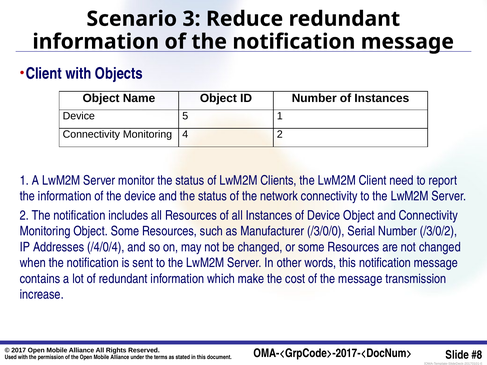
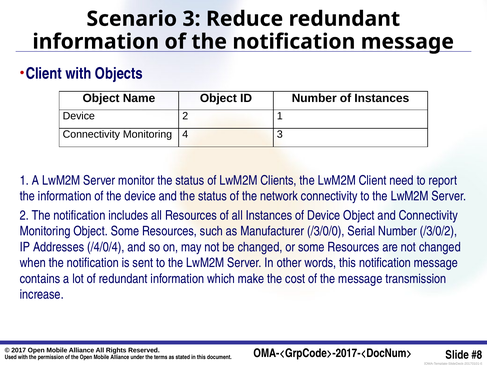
Device 5: 5 -> 2 (185, 116)
4 2: 2 -> 3 (280, 134)
